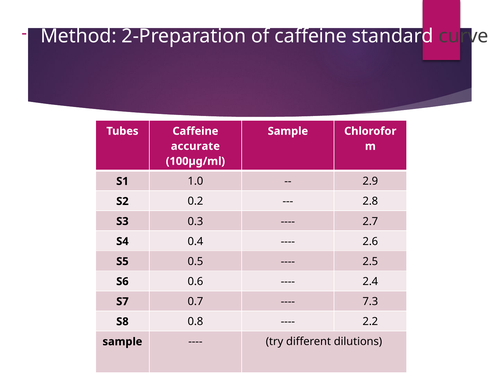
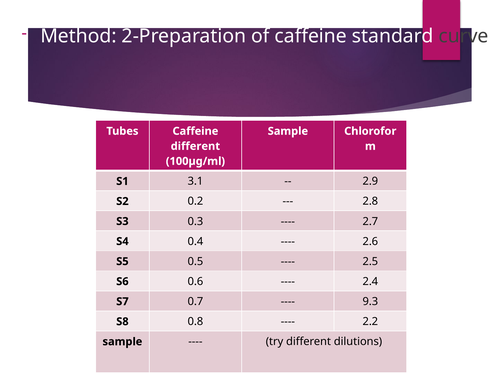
accurate: accurate -> different (195, 146)
1.0: 1.0 -> 3.1 (195, 181)
7.3: 7.3 -> 9.3 (370, 302)
